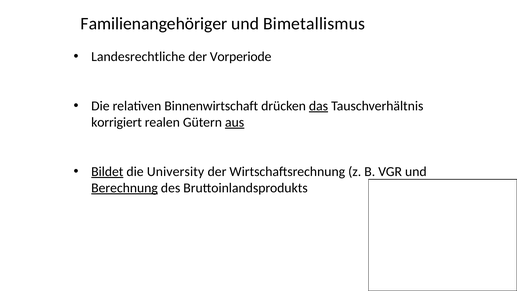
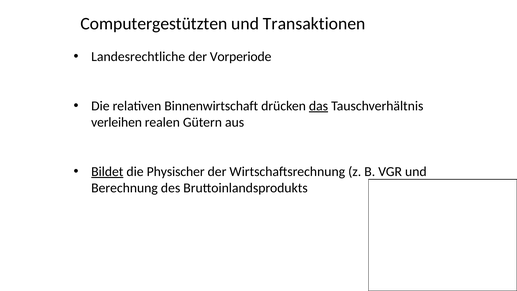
Familienangehöriger: Familienangehöriger -> Computergestützten (154, 24)
Bimetallismus: Bimetallismus -> Transaktionen (314, 24)
korrigiert: korrigiert -> verleihen (117, 122)
aus underline: present -> none (235, 122)
University: University -> Physischer (176, 171)
Berechnung underline: present -> none (125, 188)
